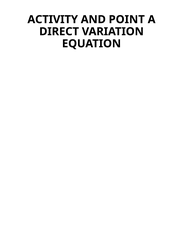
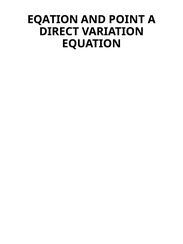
ACTIVITY: ACTIVITY -> EQATION (53, 19)
